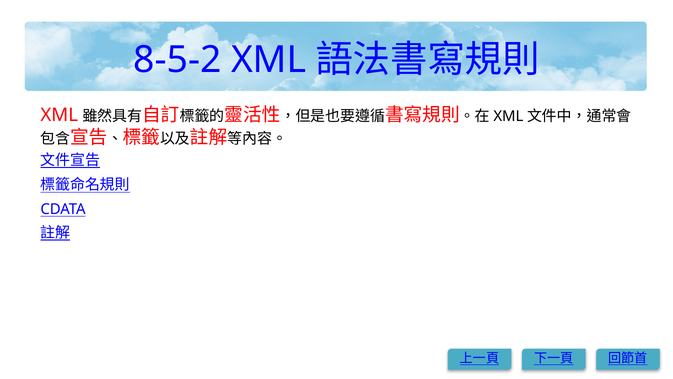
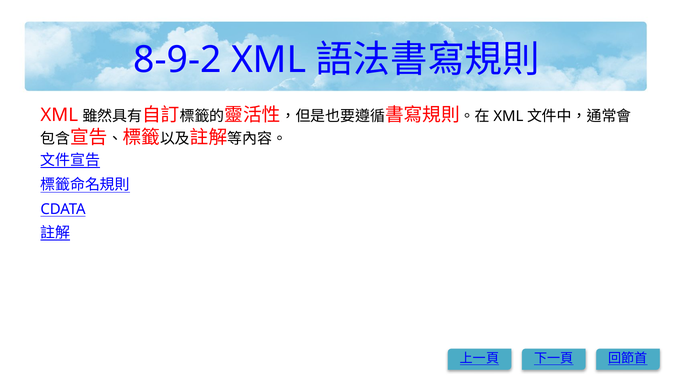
8-5-2: 8-5-2 -> 8-9-2 (177, 60)
